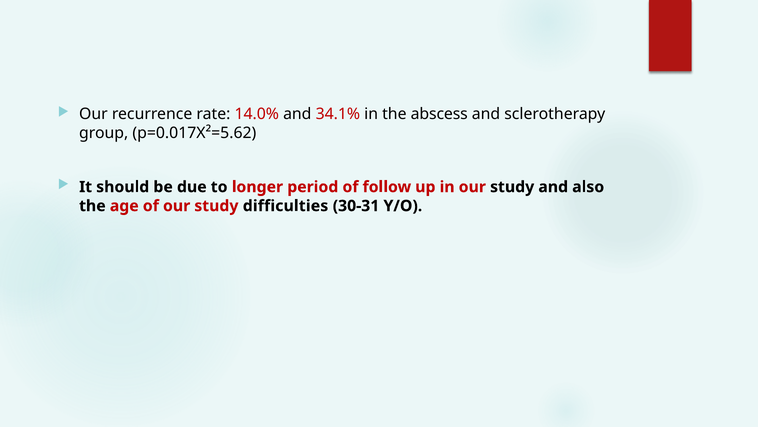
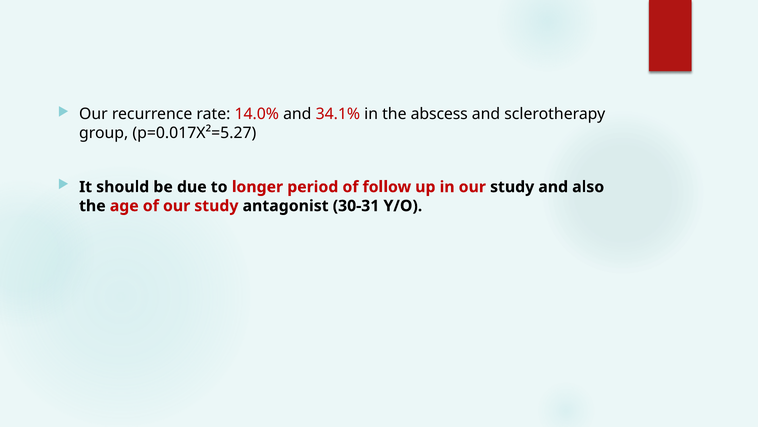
p=0.017X²=5.62: p=0.017X²=5.62 -> p=0.017X²=5.27 (194, 133)
difficulties: difficulties -> antagonist (286, 206)
